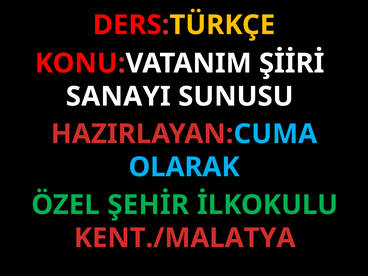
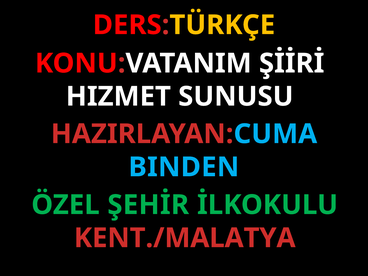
SANAYI: SANAYI -> HIZMET (118, 97)
OLARAK: OLARAK -> BINDEN (184, 167)
